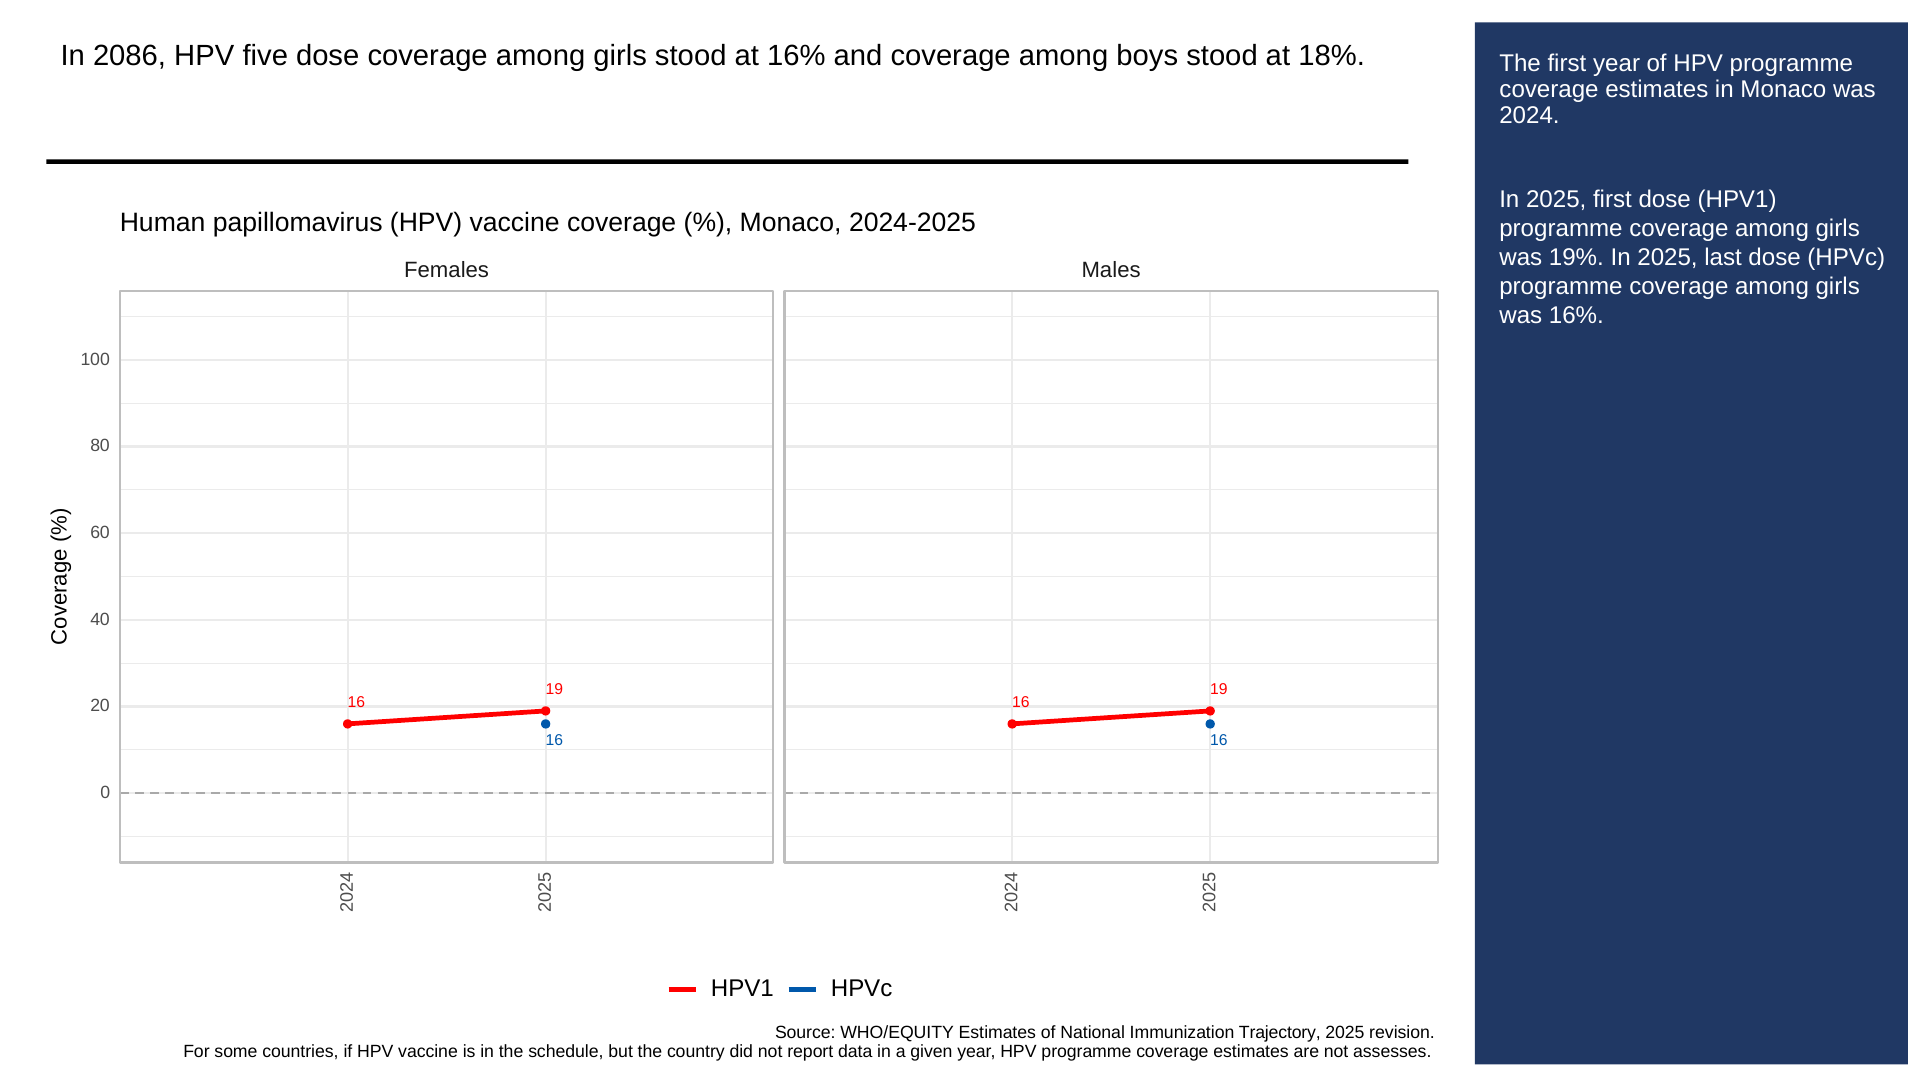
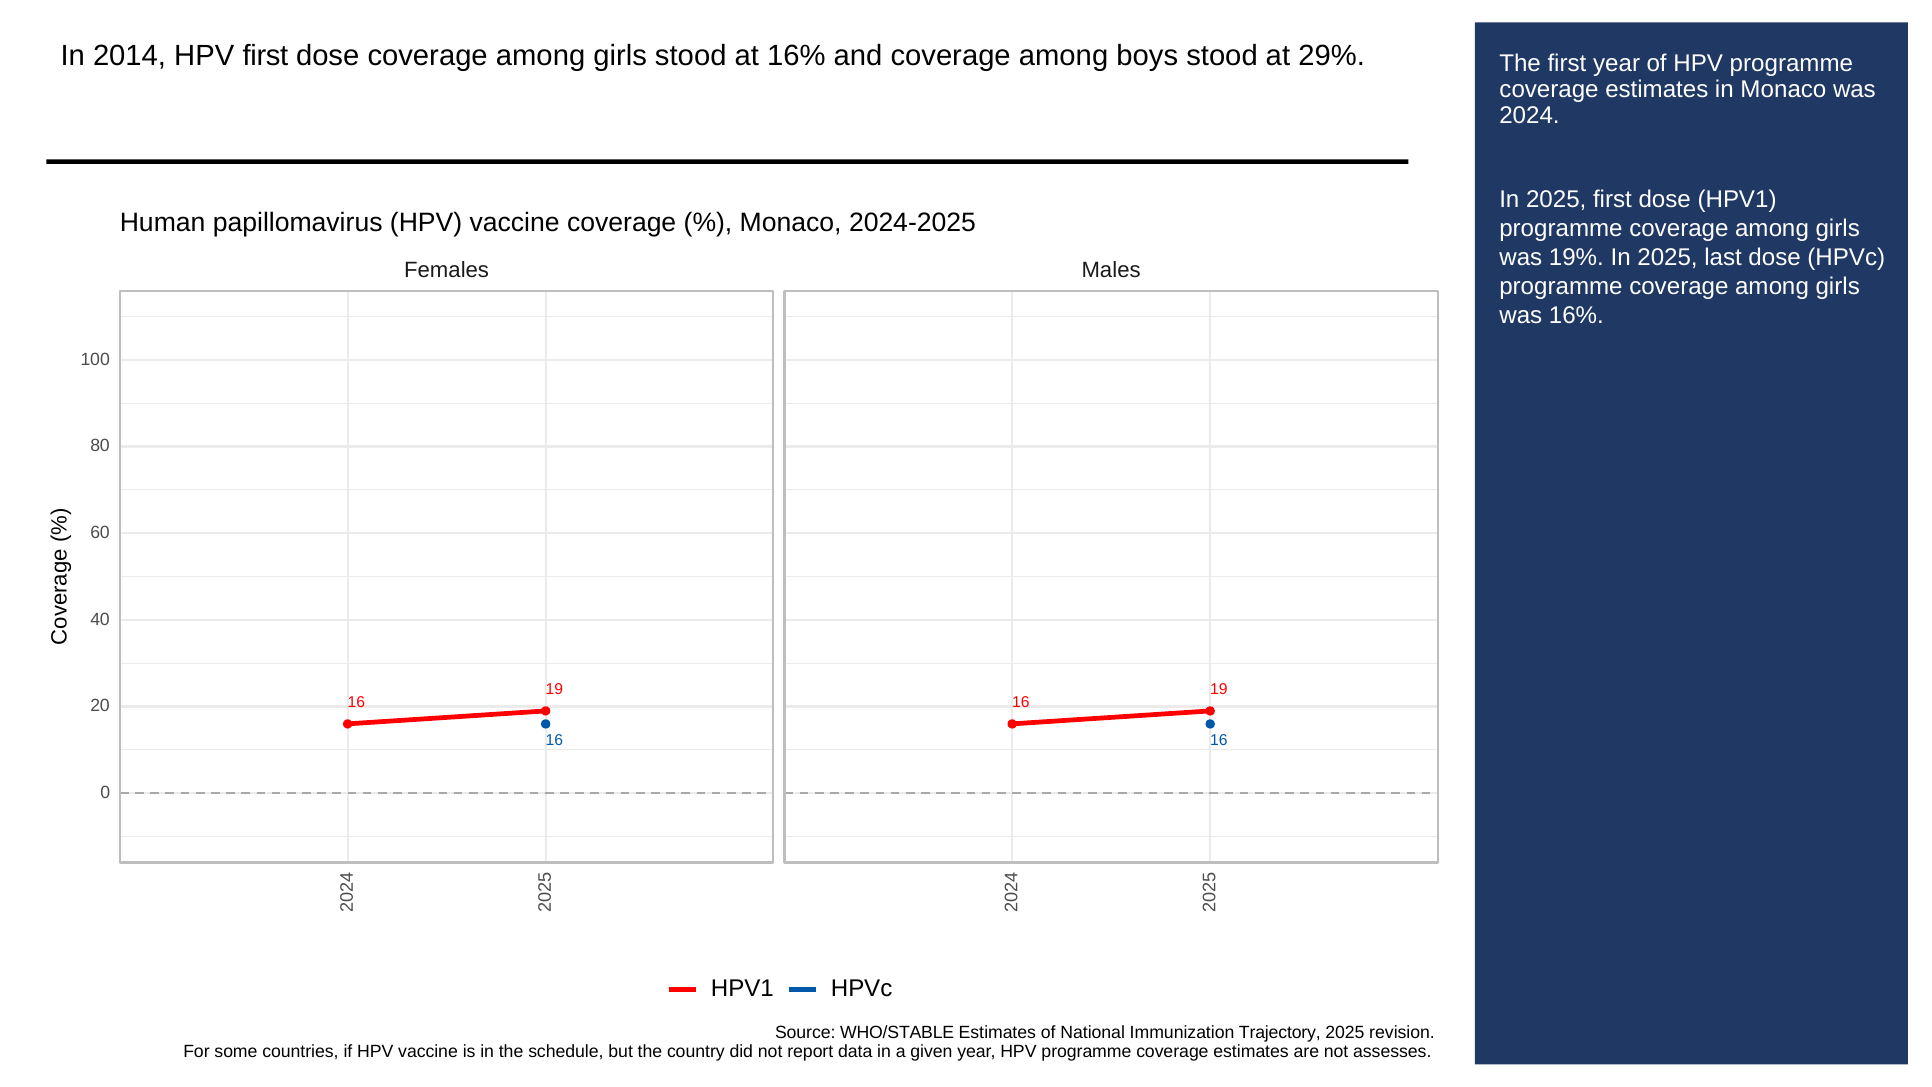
2086: 2086 -> 2014 (130, 56)
HPV five: five -> first (265, 56)
18%: 18% -> 29% (1332, 56)
WHO/EQUITY: WHO/EQUITY -> WHO/STABLE (897, 1032)
